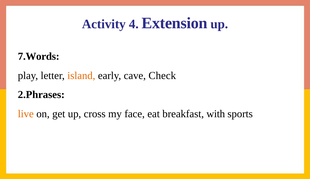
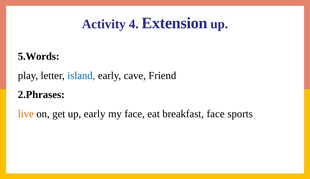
7.Words: 7.Words -> 5.Words (39, 56)
island colour: orange -> blue (81, 75)
Check: Check -> Friend (162, 75)
up cross: cross -> early (95, 114)
breakfast with: with -> face (216, 114)
